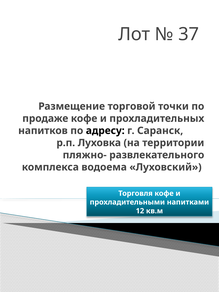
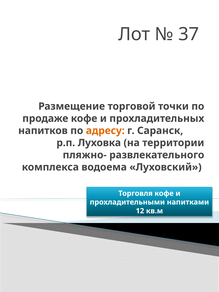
адресу colour: black -> orange (105, 131)
